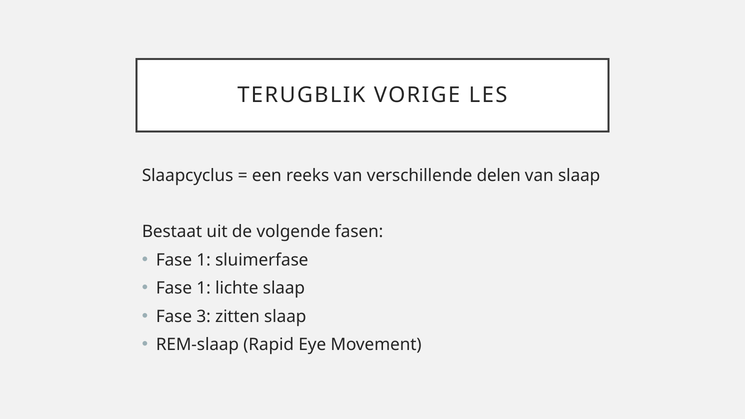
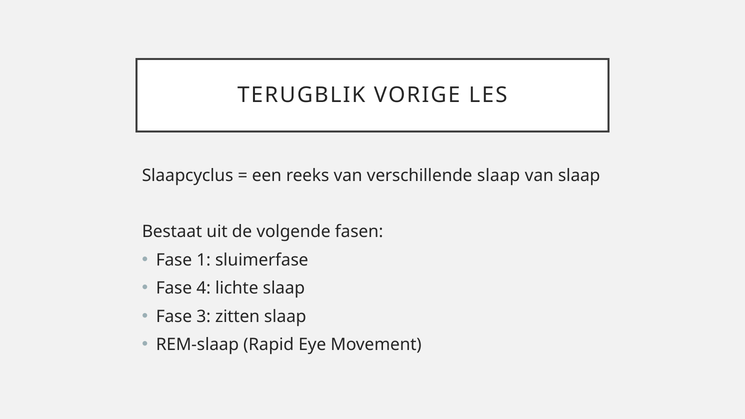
verschillende delen: delen -> slaap (499, 175)
1: 1 -> 4 (204, 288)
